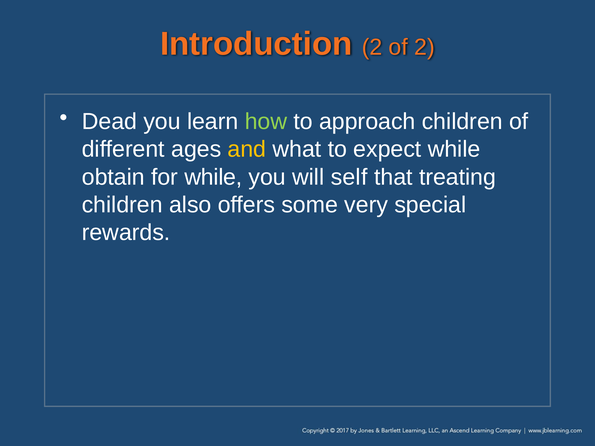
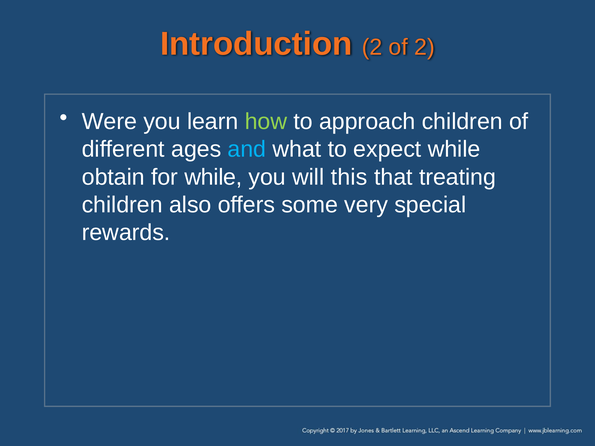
Dead: Dead -> Were (109, 122)
and colour: yellow -> light blue (247, 149)
self: self -> this (349, 177)
